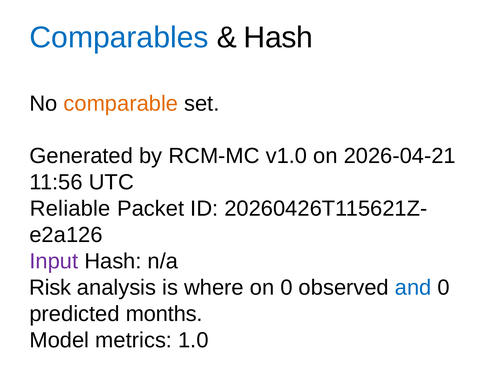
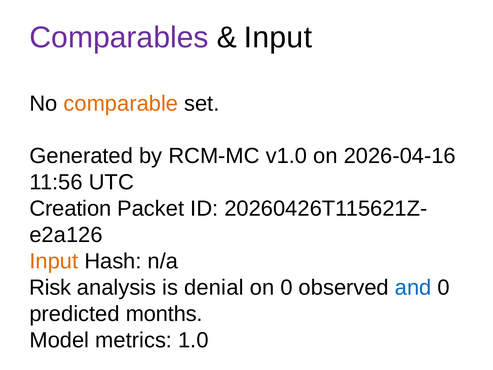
Comparables colour: blue -> purple (119, 37)
Hash: Hash -> Input (278, 37)
2026-04-21: 2026-04-21 -> 2026-04-16 (400, 156)
Reliable: Reliable -> Creation (70, 209)
Input colour: purple -> orange (54, 261)
where: where -> denial (214, 287)
